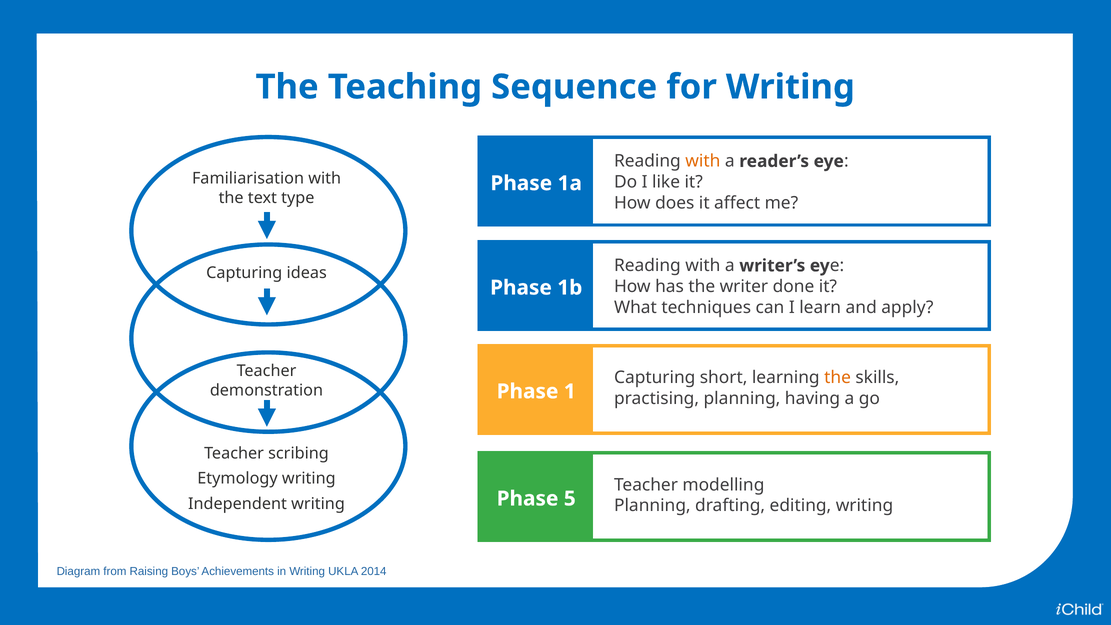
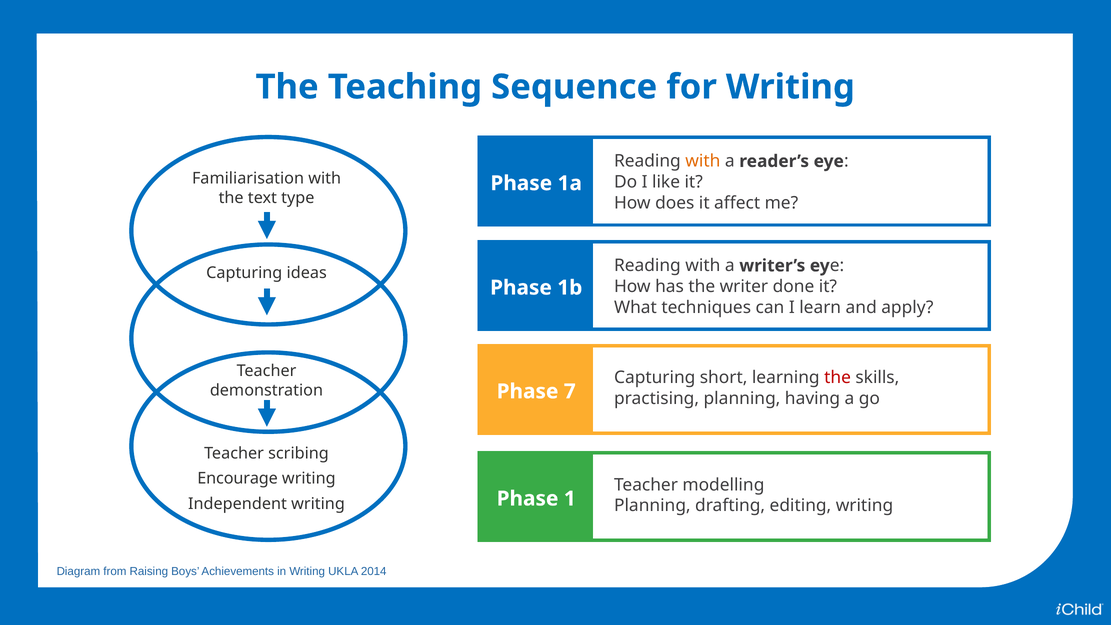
the colour: orange -> red (838, 378)
1: 1 -> 7 (570, 391)
Etymology: Etymology -> Encourage (238, 478)
5: 5 -> 1 (570, 499)
